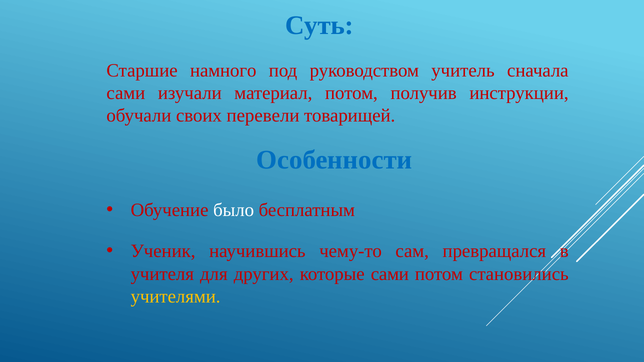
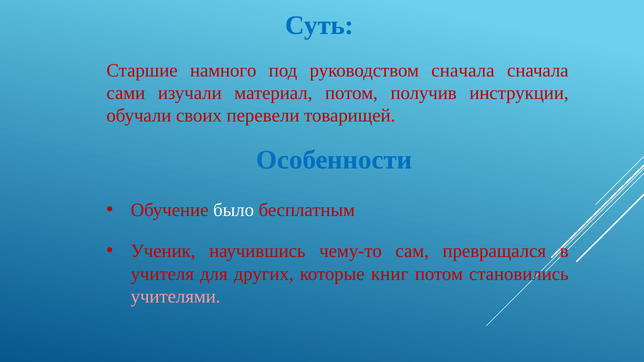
руководством учитель: учитель -> сначала (463, 71)
которые сами: сами -> книг (390, 274)
учителями colour: yellow -> pink (176, 297)
